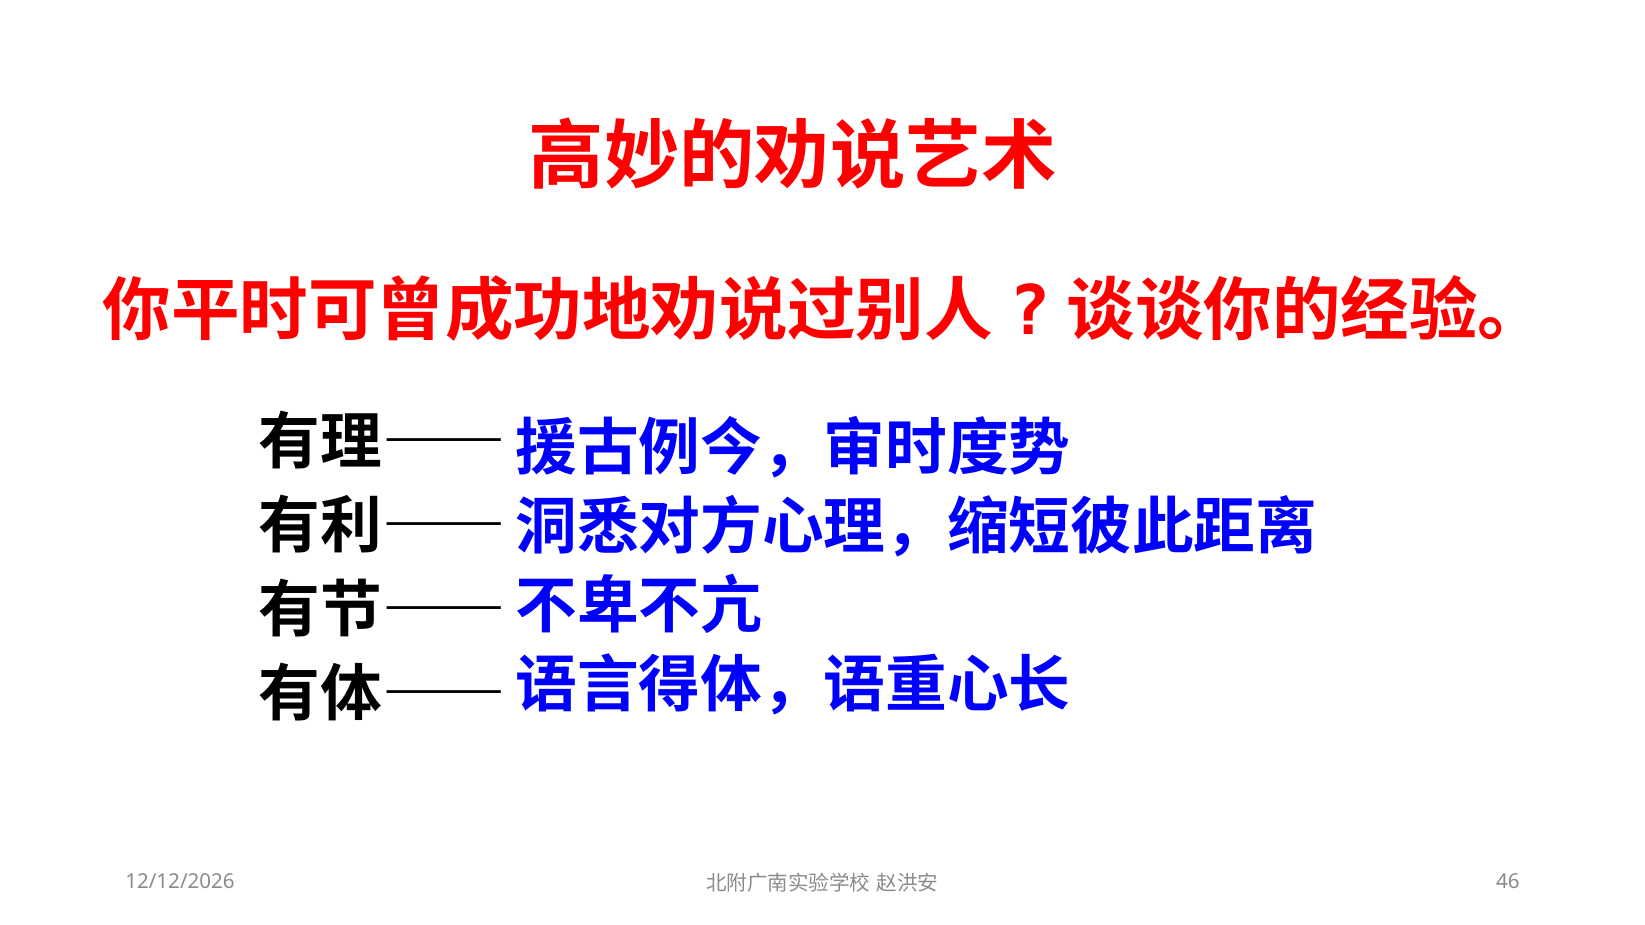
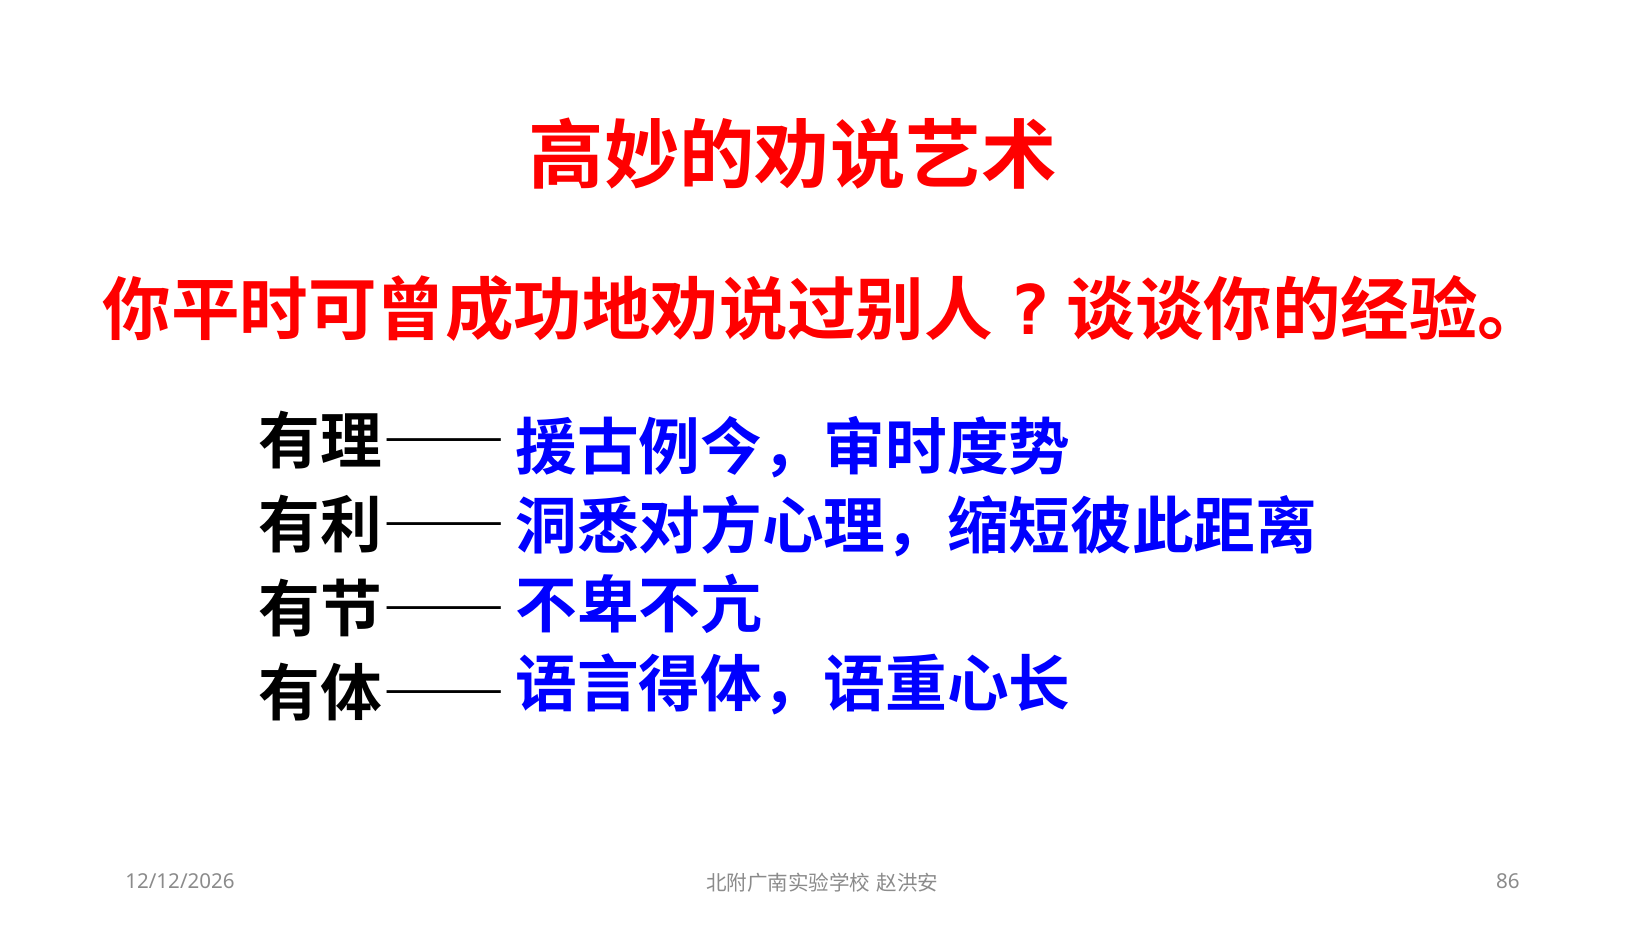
46: 46 -> 86 (1508, 882)
